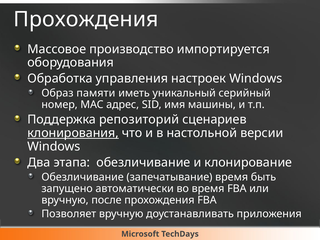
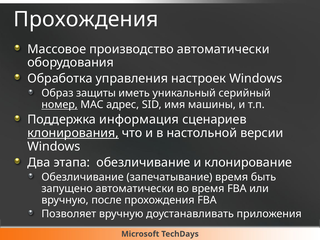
производство импортируется: импортируется -> автоматически (223, 49)
памяти: памяти -> защиты (96, 93)
номер underline: none -> present (60, 105)
репозиторий: репозиторий -> информация (139, 120)
